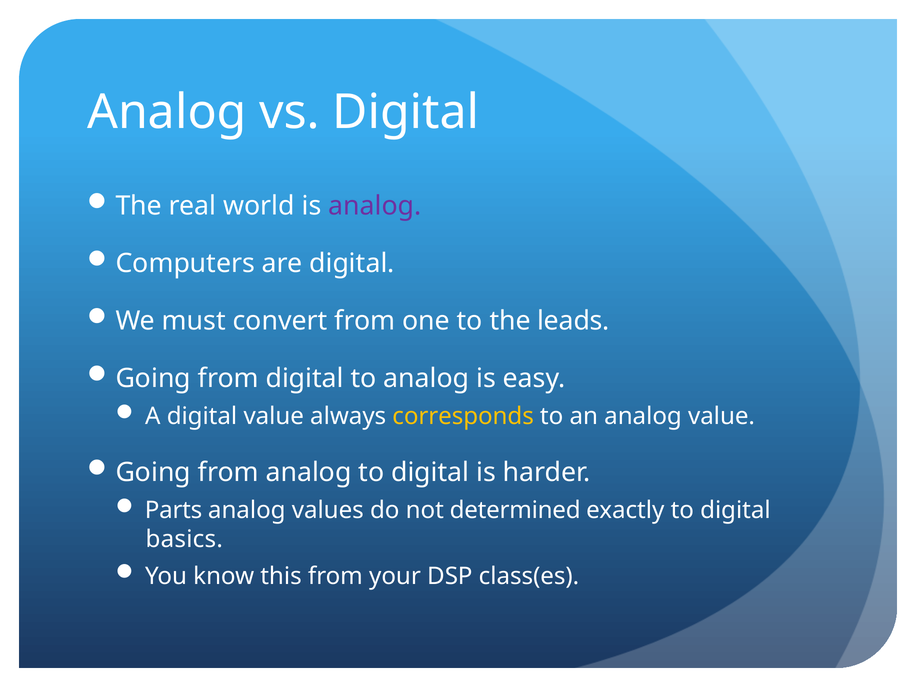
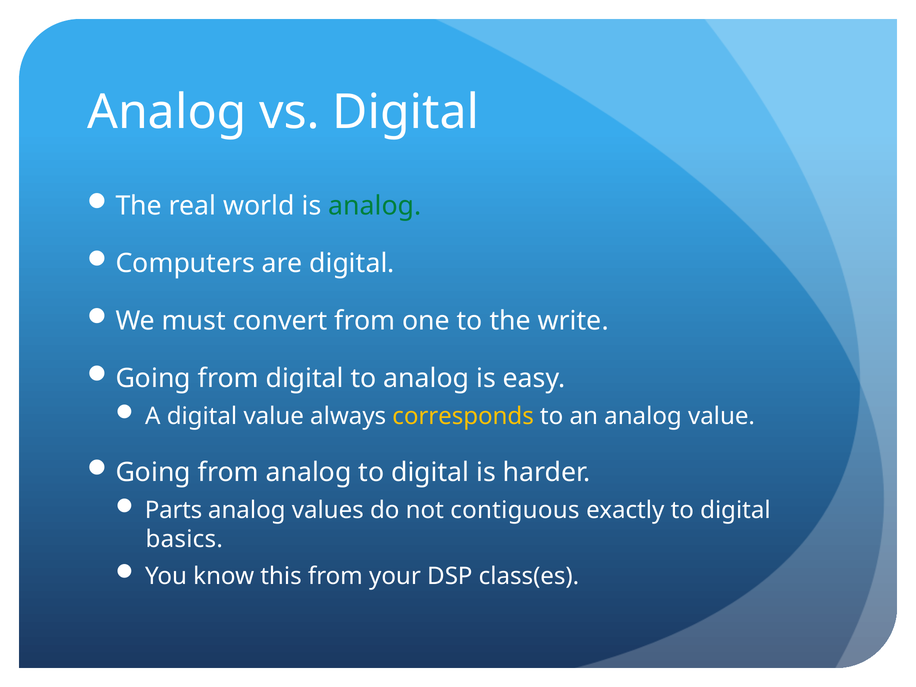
analog colour: purple -> green (375, 206)
leads: leads -> write (573, 321)
determined: determined -> contiguous (515, 510)
